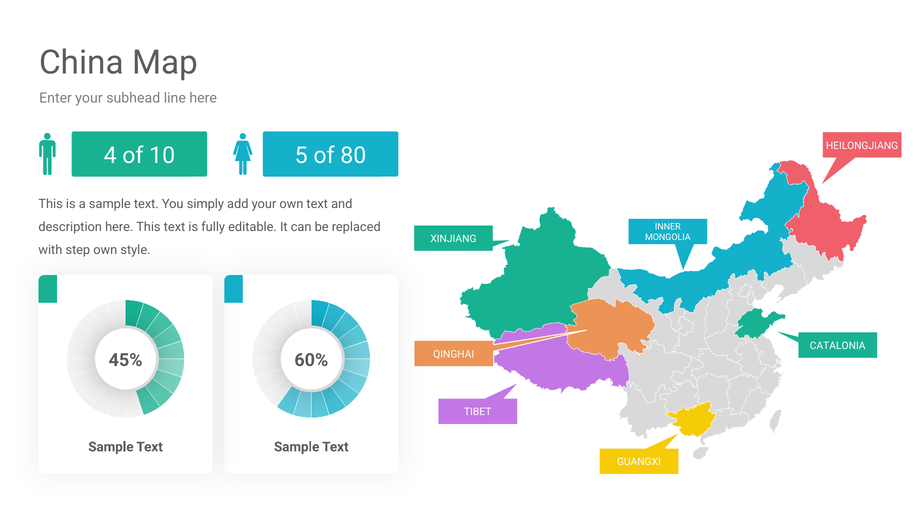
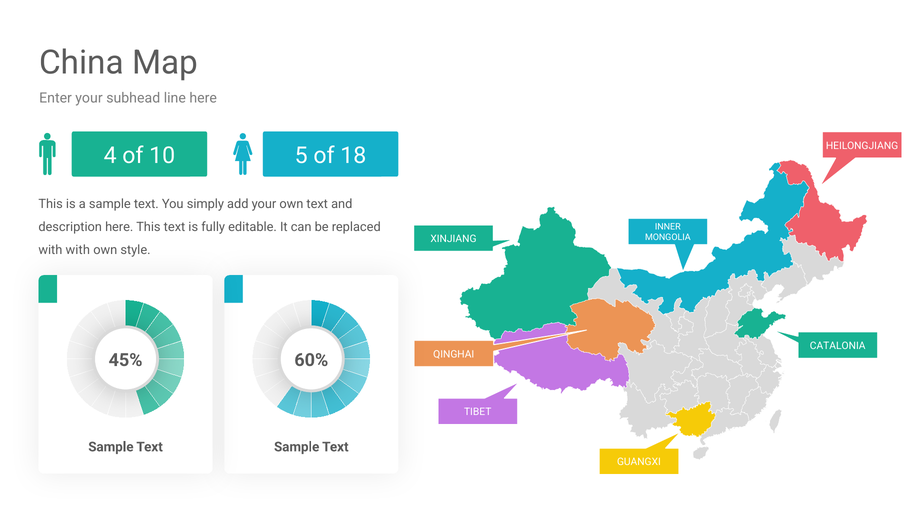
80: 80 -> 18 (353, 156)
with step: step -> with (78, 250)
